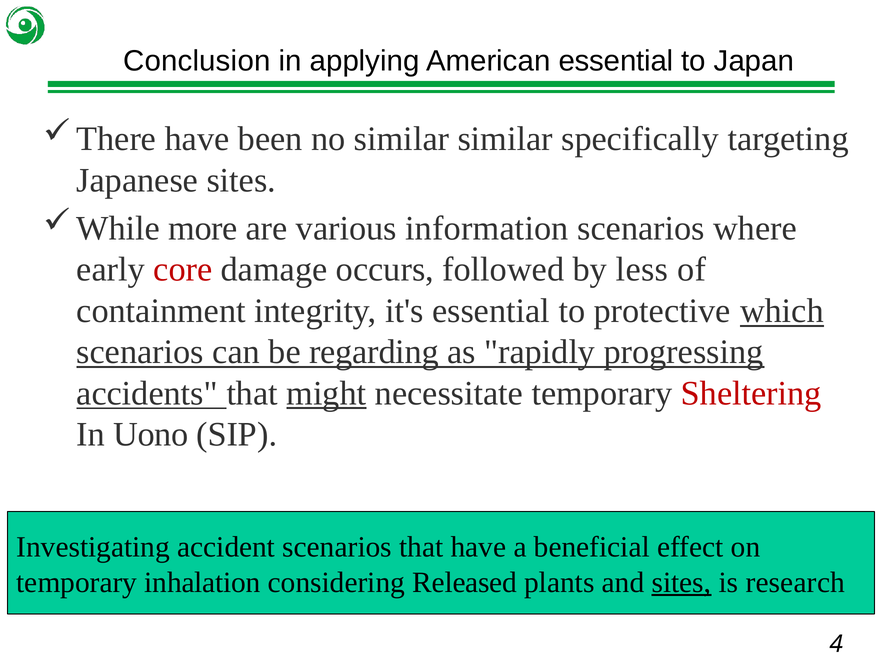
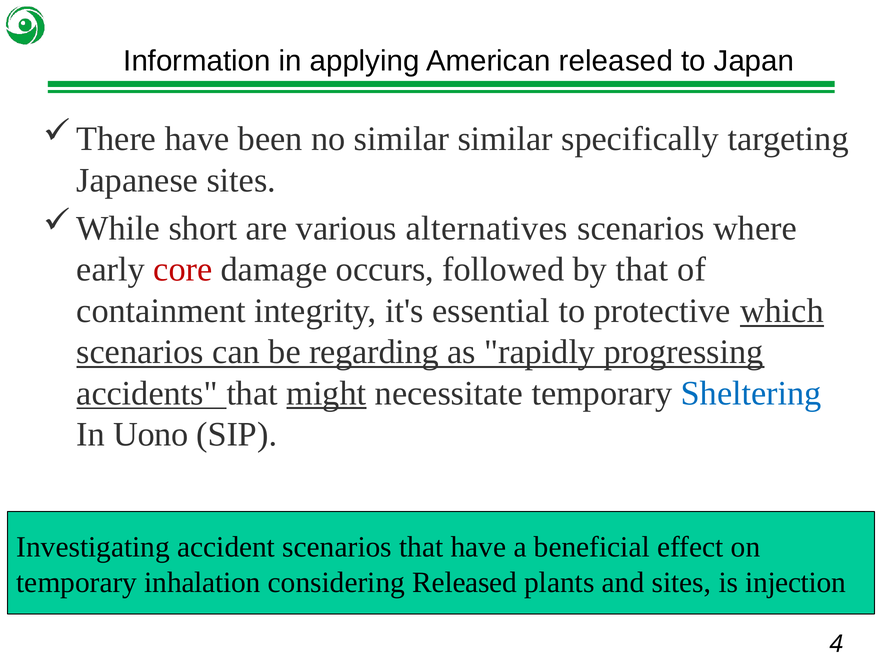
Conclusion: Conclusion -> Information (197, 61)
American essential: essential -> released (616, 61)
more: more -> short (203, 228)
information: information -> alternatives (487, 228)
by less: less -> that (642, 270)
Sheltering colour: red -> blue (751, 393)
sites underline: present -> none (681, 583)
research: research -> injection (796, 583)
